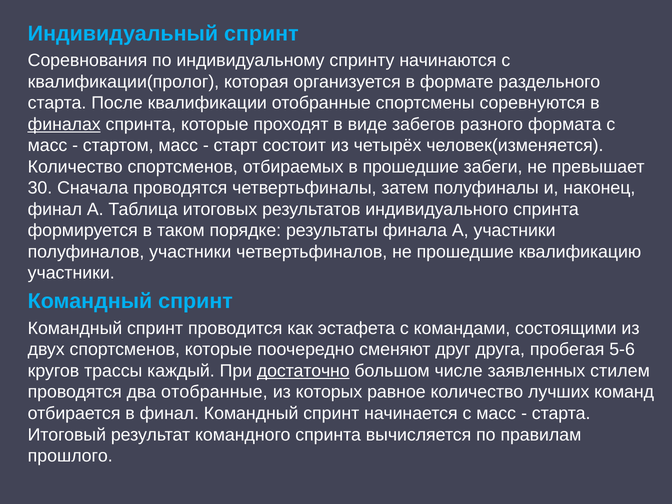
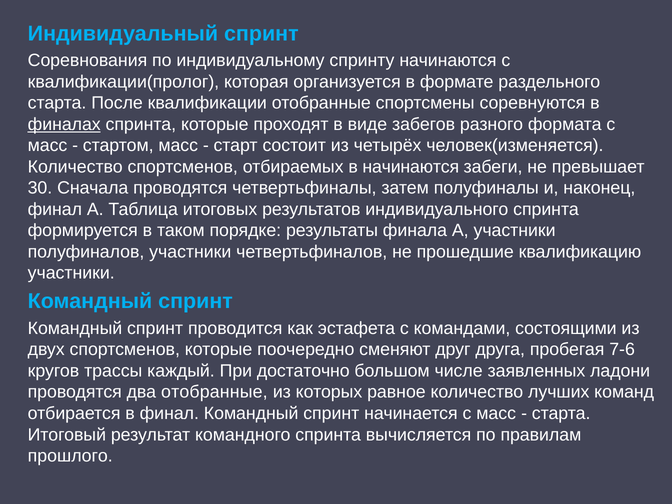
в прошедшие: прошедшие -> начинаются (411, 167)
5-6: 5-6 -> 7-6 (622, 350)
достаточно underline: present -> none (303, 371)
стилем: стилем -> ладони (620, 371)
